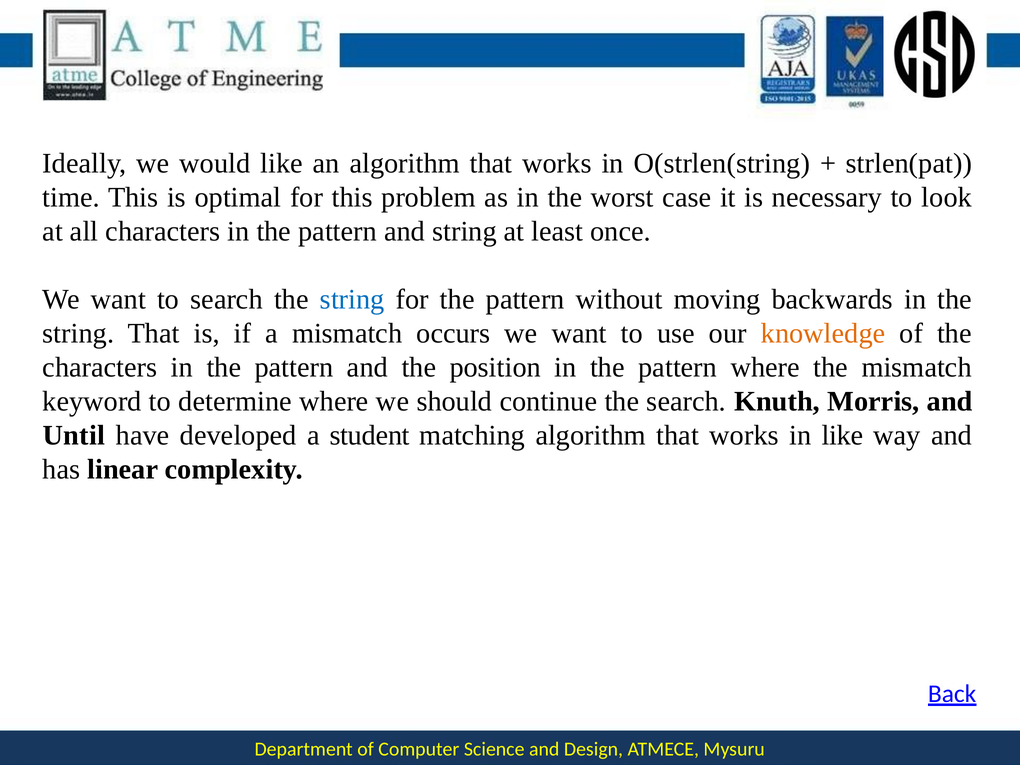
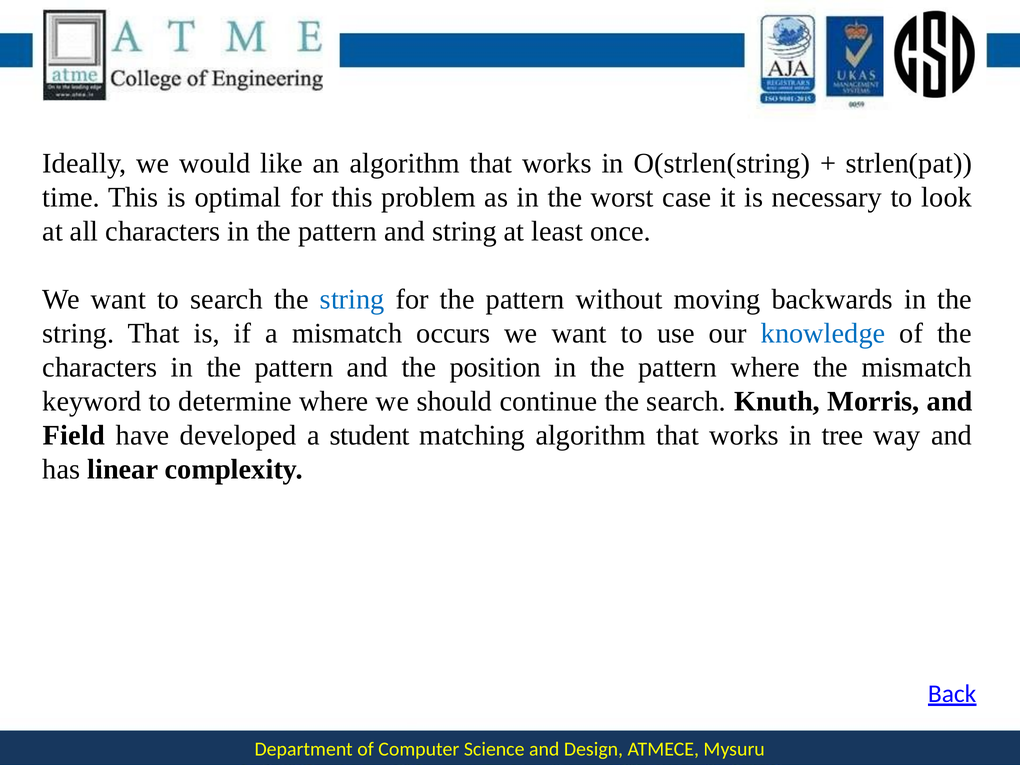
knowledge colour: orange -> blue (823, 334)
Until: Until -> Field (74, 436)
in like: like -> tree (842, 436)
